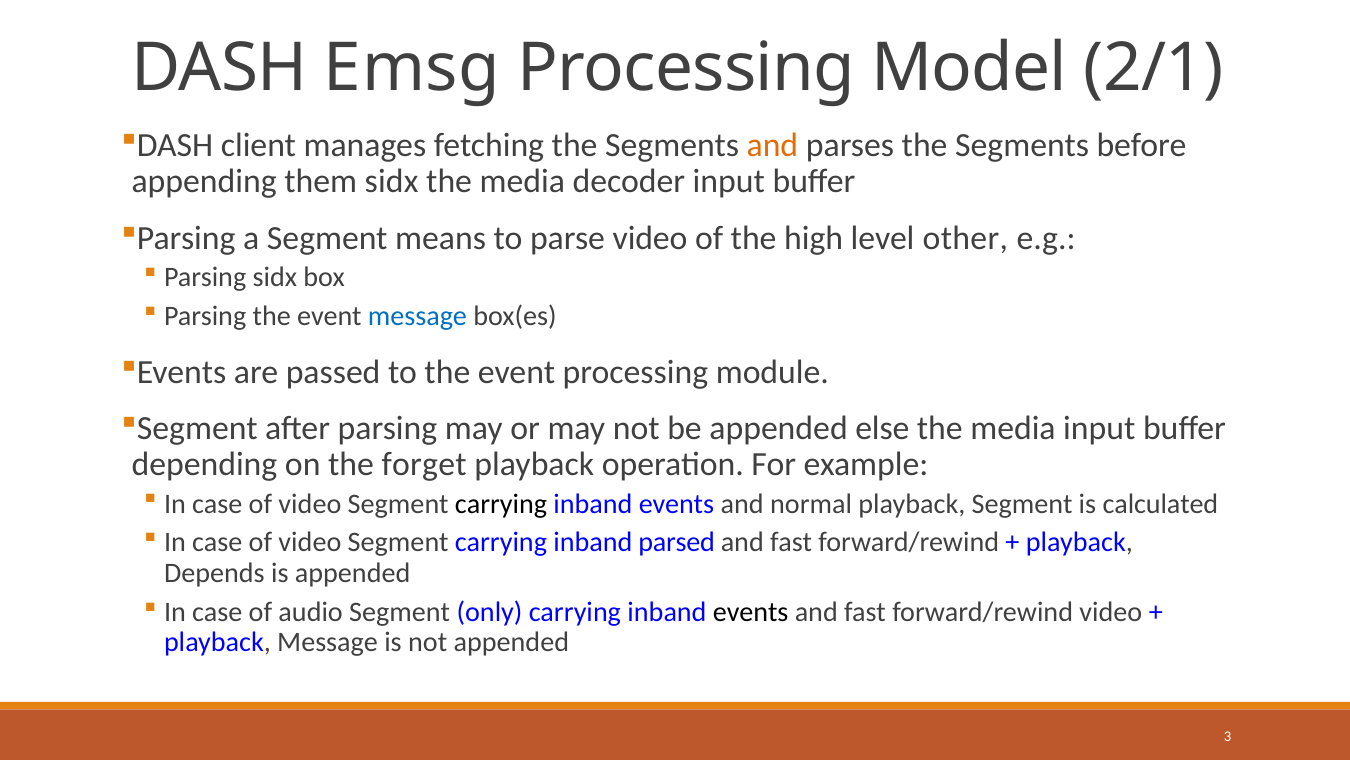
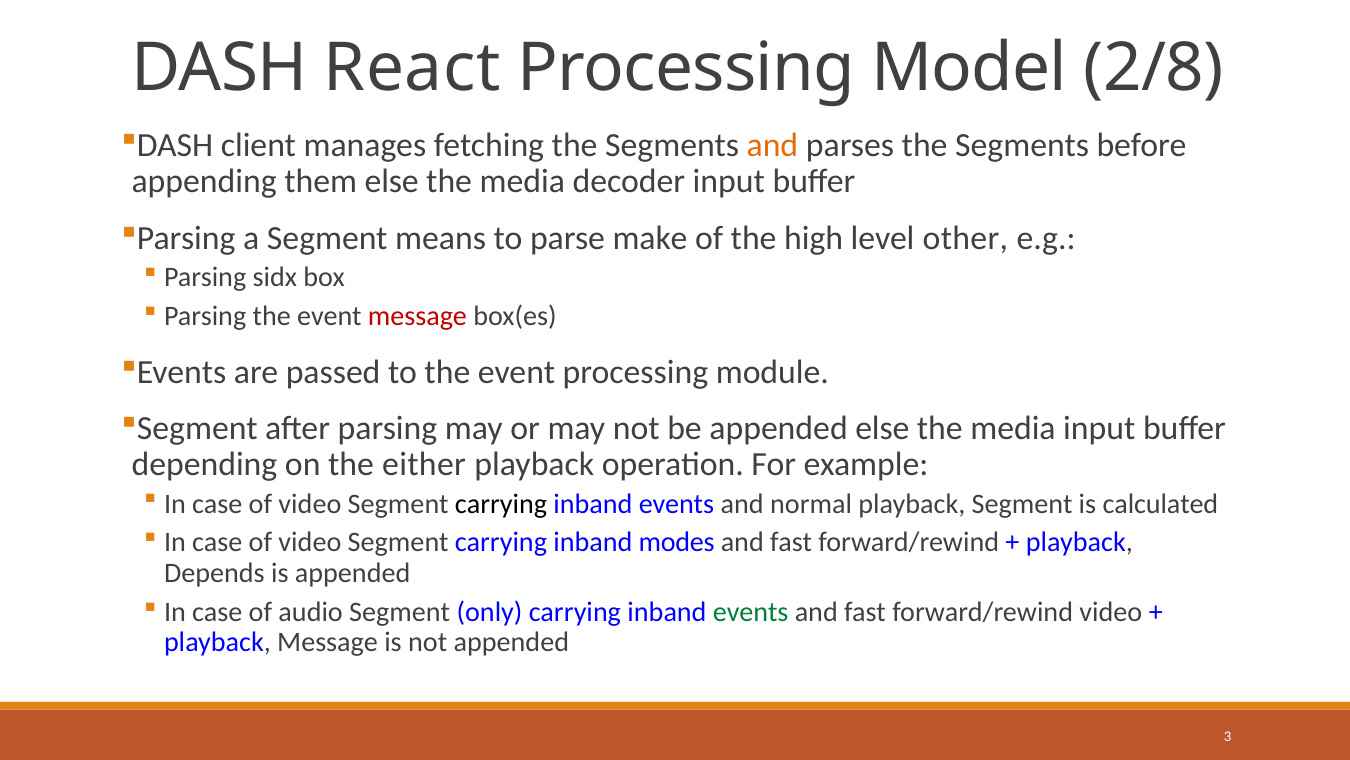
Emsg: Emsg -> React (412, 68)
2/1: 2/1 -> 2/8 (1154, 68)
them sidx: sidx -> else (392, 182)
parse video: video -> make (650, 238)
message colour: blue -> red (417, 316)
forget: forget -> either (424, 464)
parsed: parsed -> modes (677, 542)
events colour: black -> green (751, 611)
